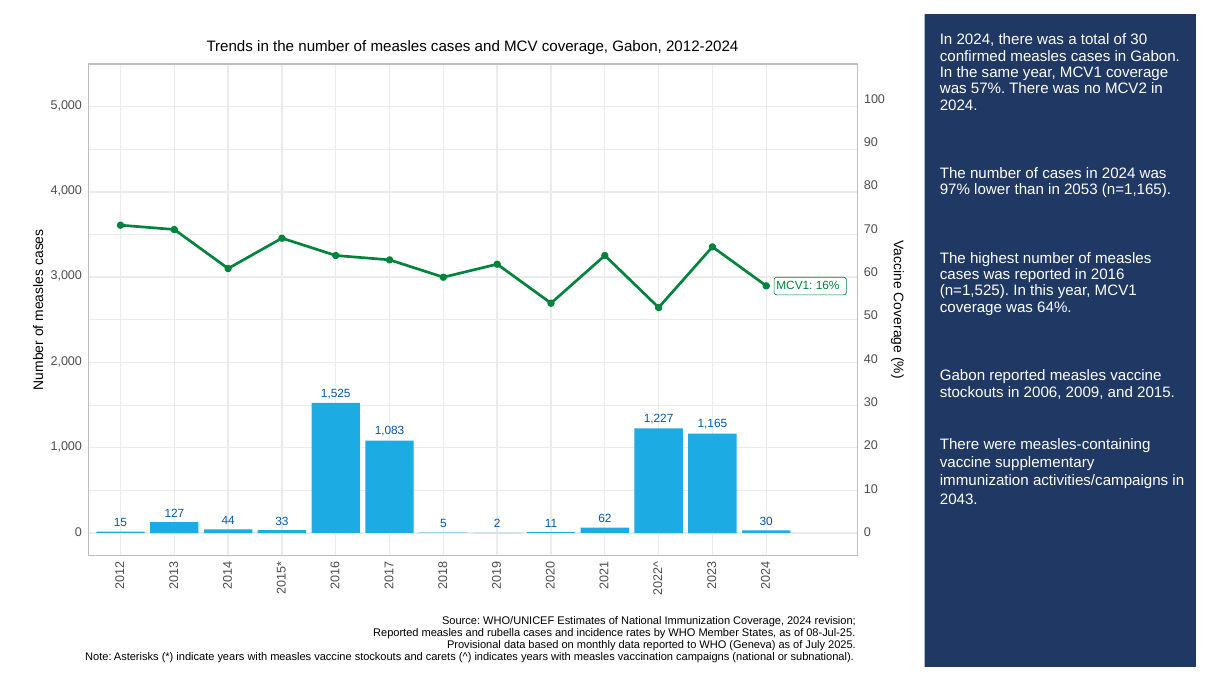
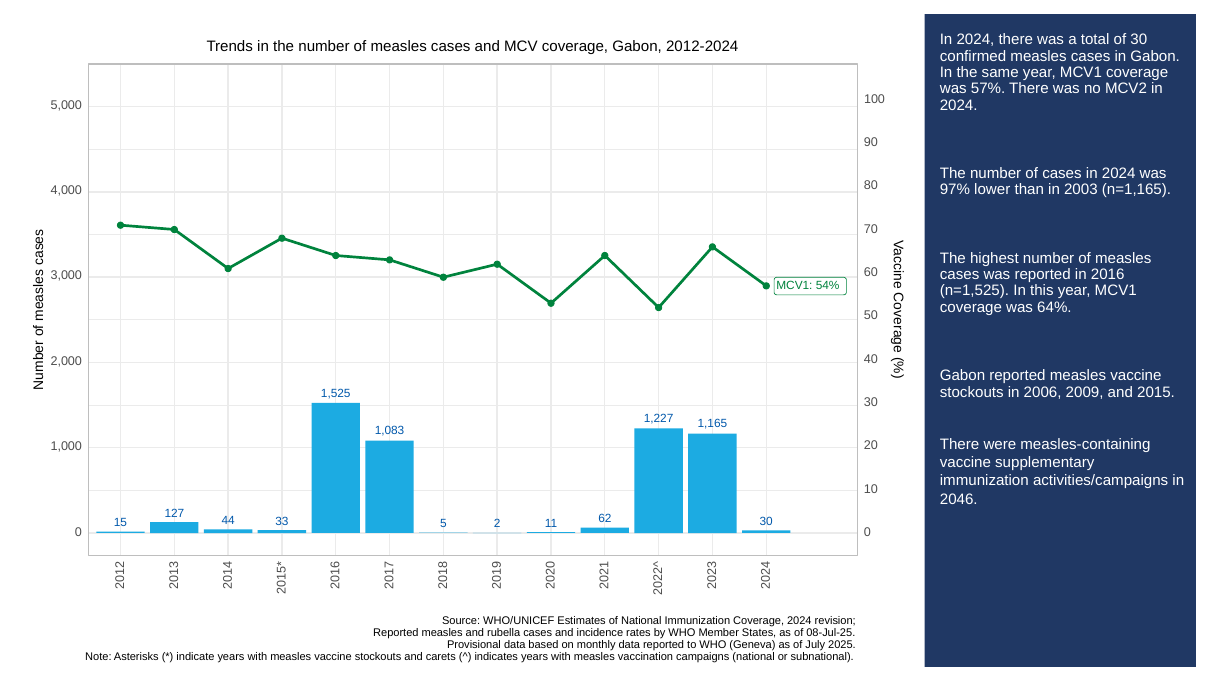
2053: 2053 -> 2003 (1081, 190)
16%: 16% -> 54% (828, 286)
2043: 2043 -> 2046 (959, 499)
